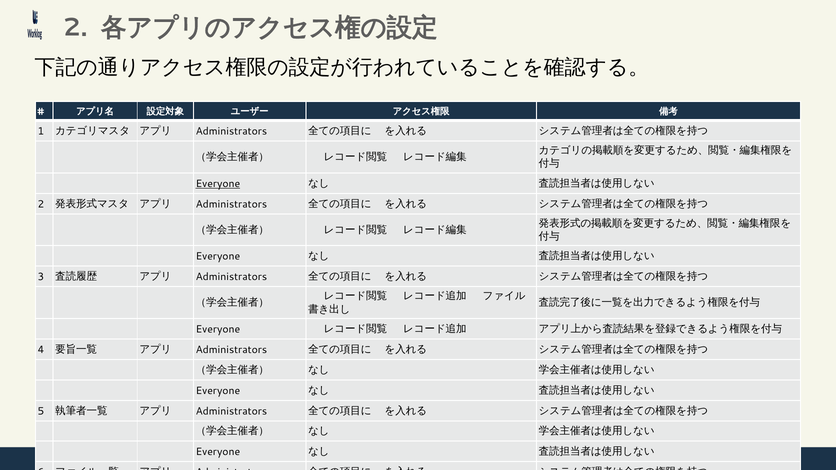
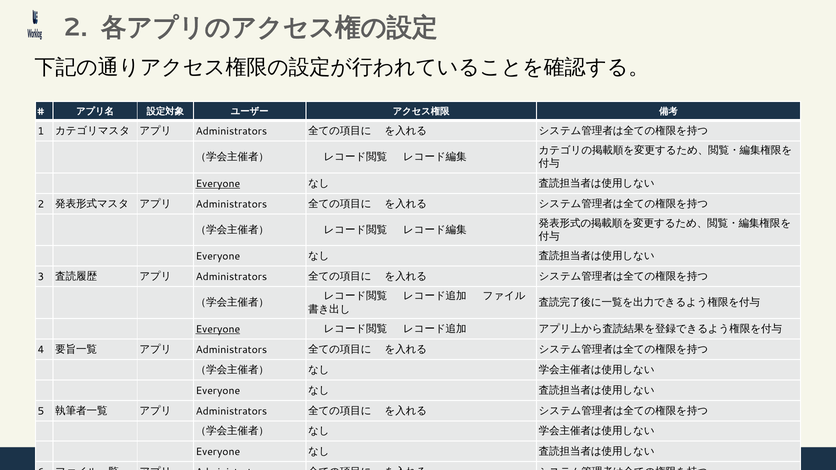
Everyone underline: none -> present (218, 329)
